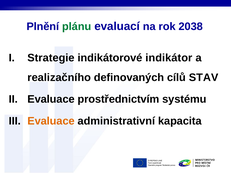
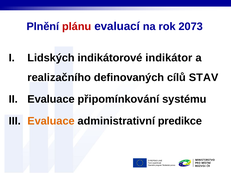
plánu colour: green -> red (77, 27)
2038: 2038 -> 2073 (191, 27)
Strategie: Strategie -> Lidských (51, 58)
prostřednictvím: prostřednictvím -> připomínkování (118, 99)
kapacita: kapacita -> predikce (180, 121)
